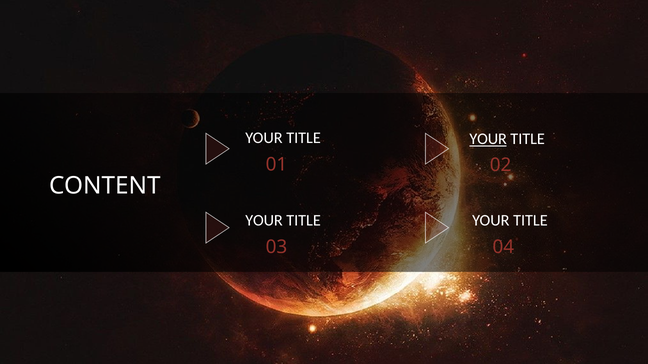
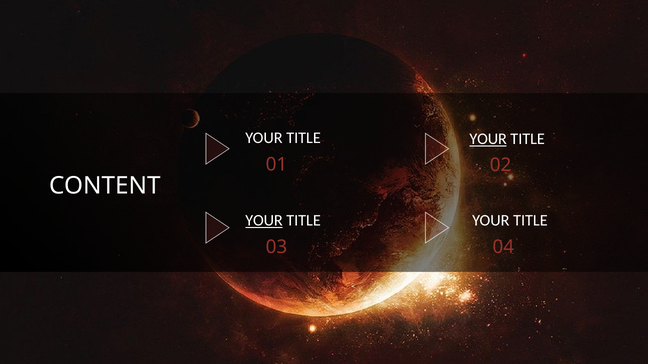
YOUR underline: none -> present (264, 221)
